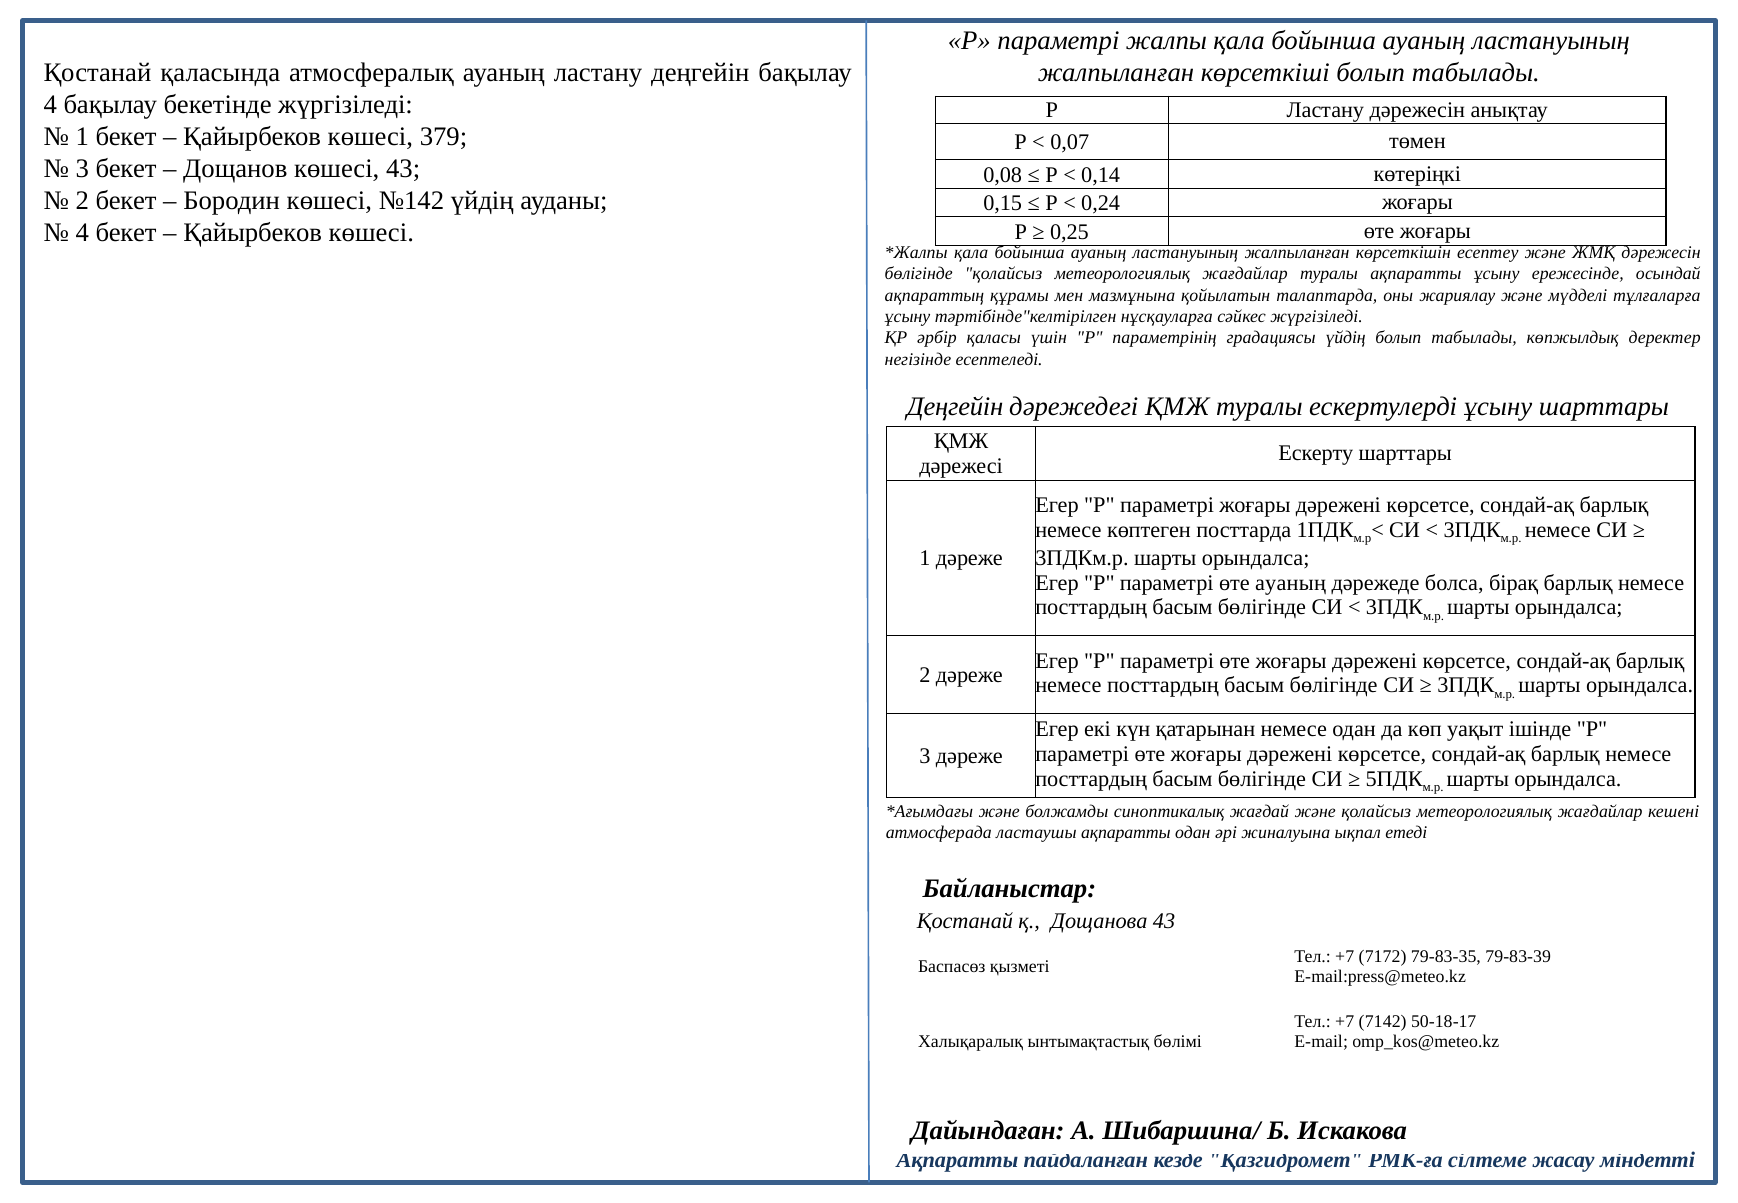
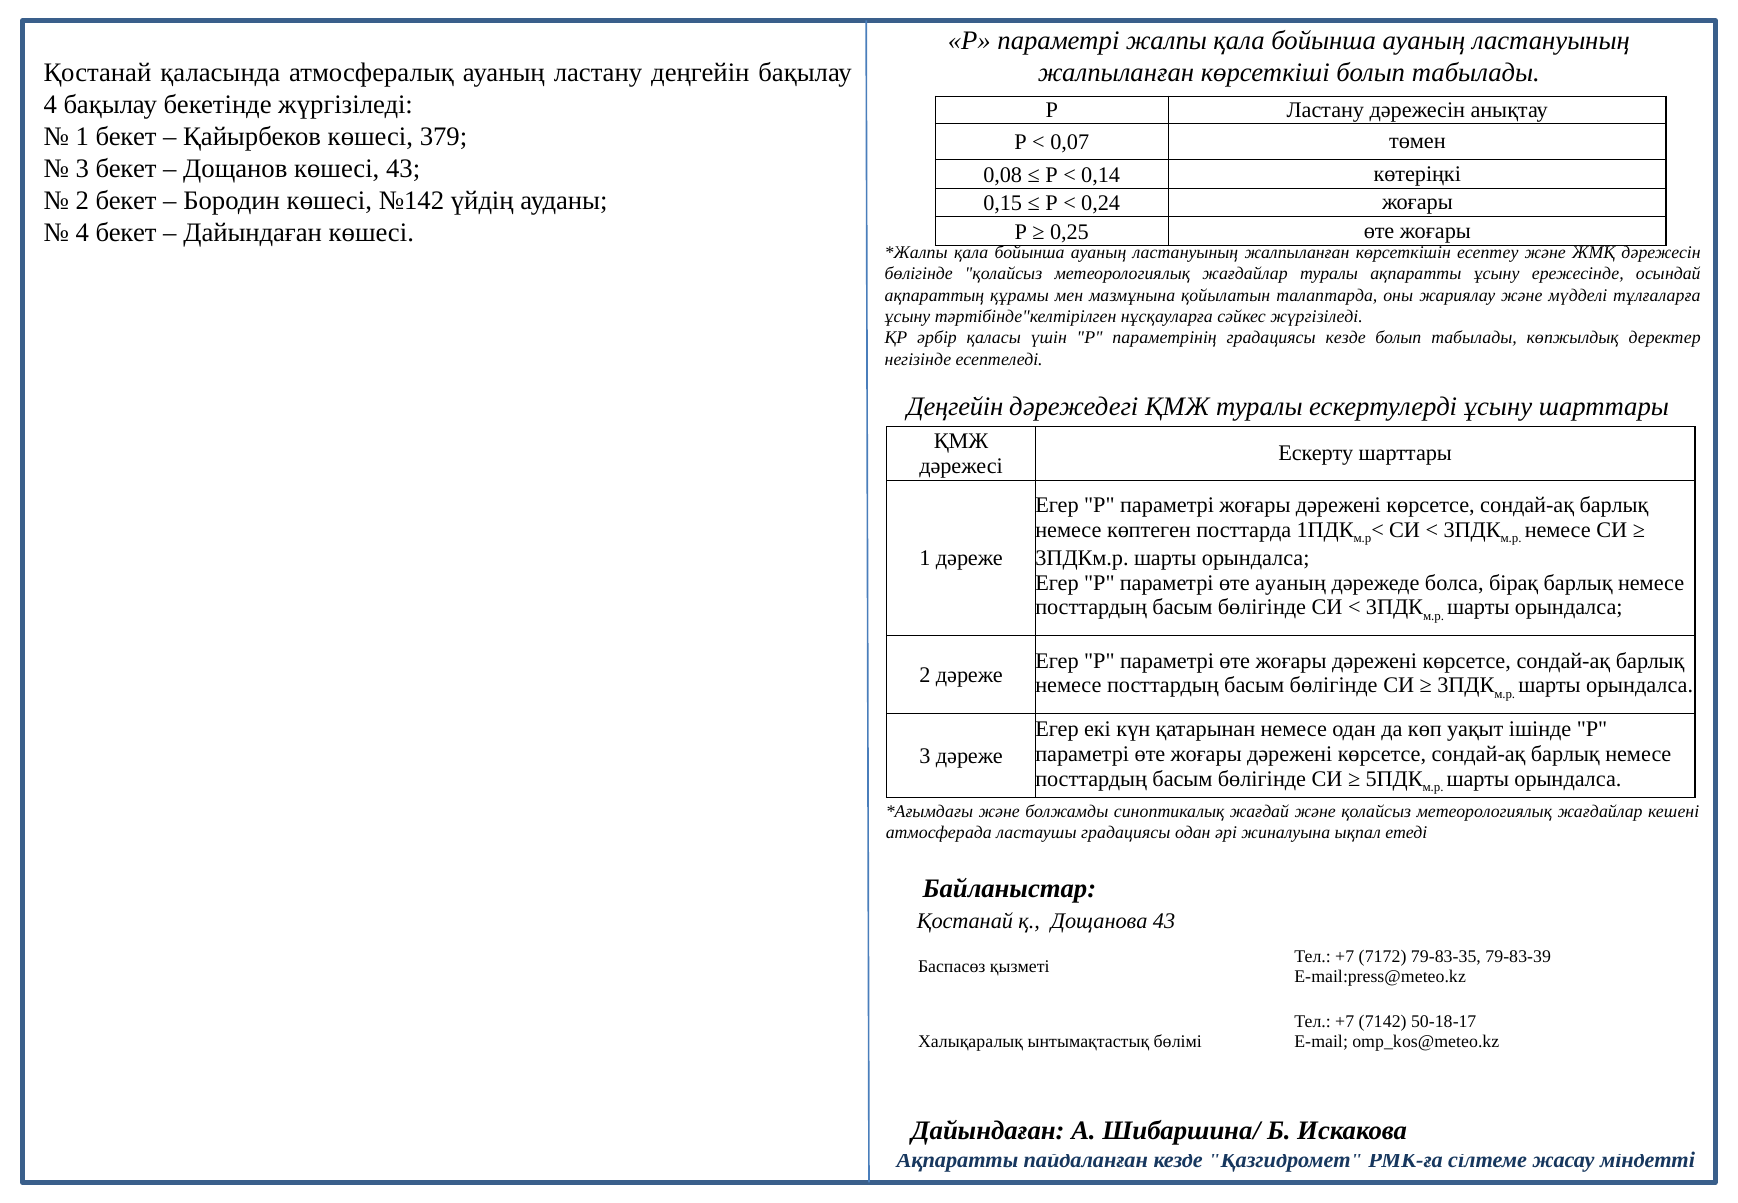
Қайырбеков: Қайырбеков -> Дайындаған (253, 233)
градациясы үйдің: үйдің -> кезде (1346, 338)
ластаушы ақпаратты: ақпаратты -> градациясы (1126, 833)
